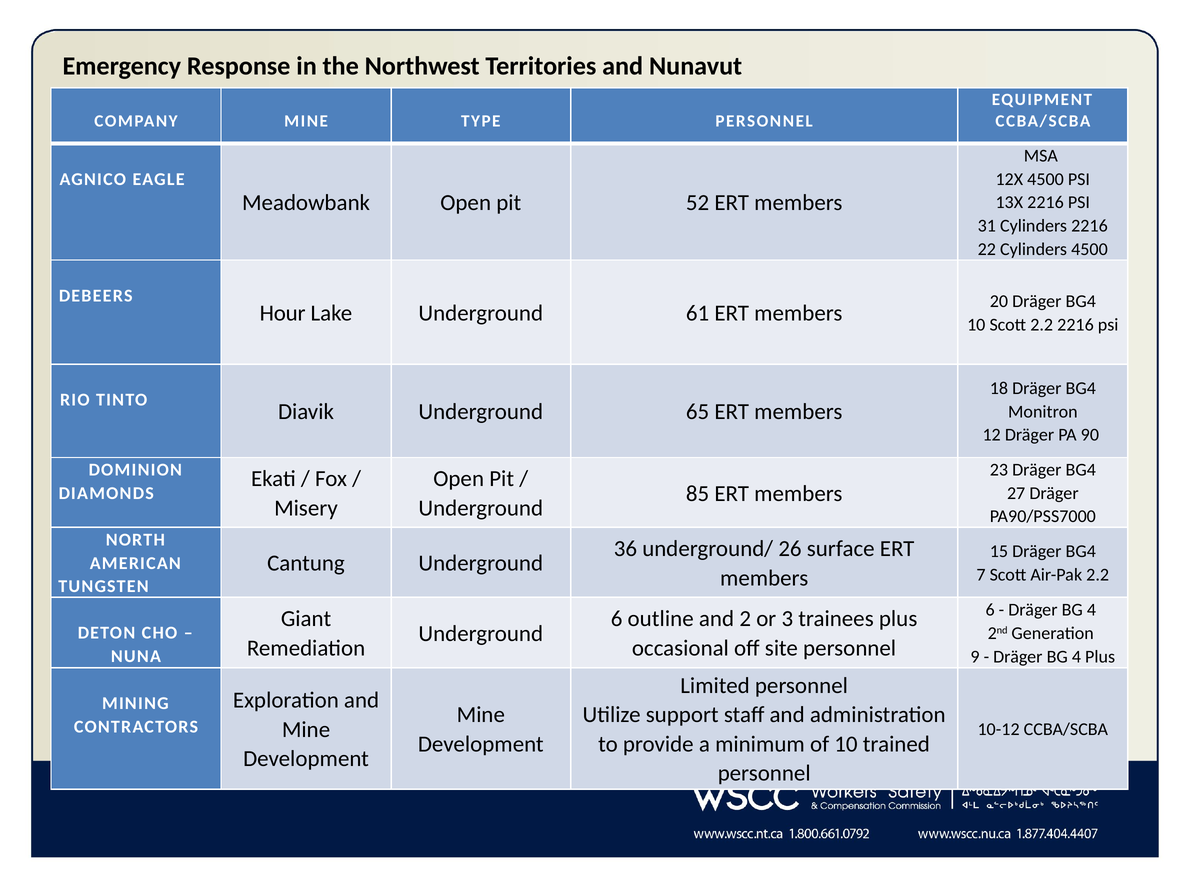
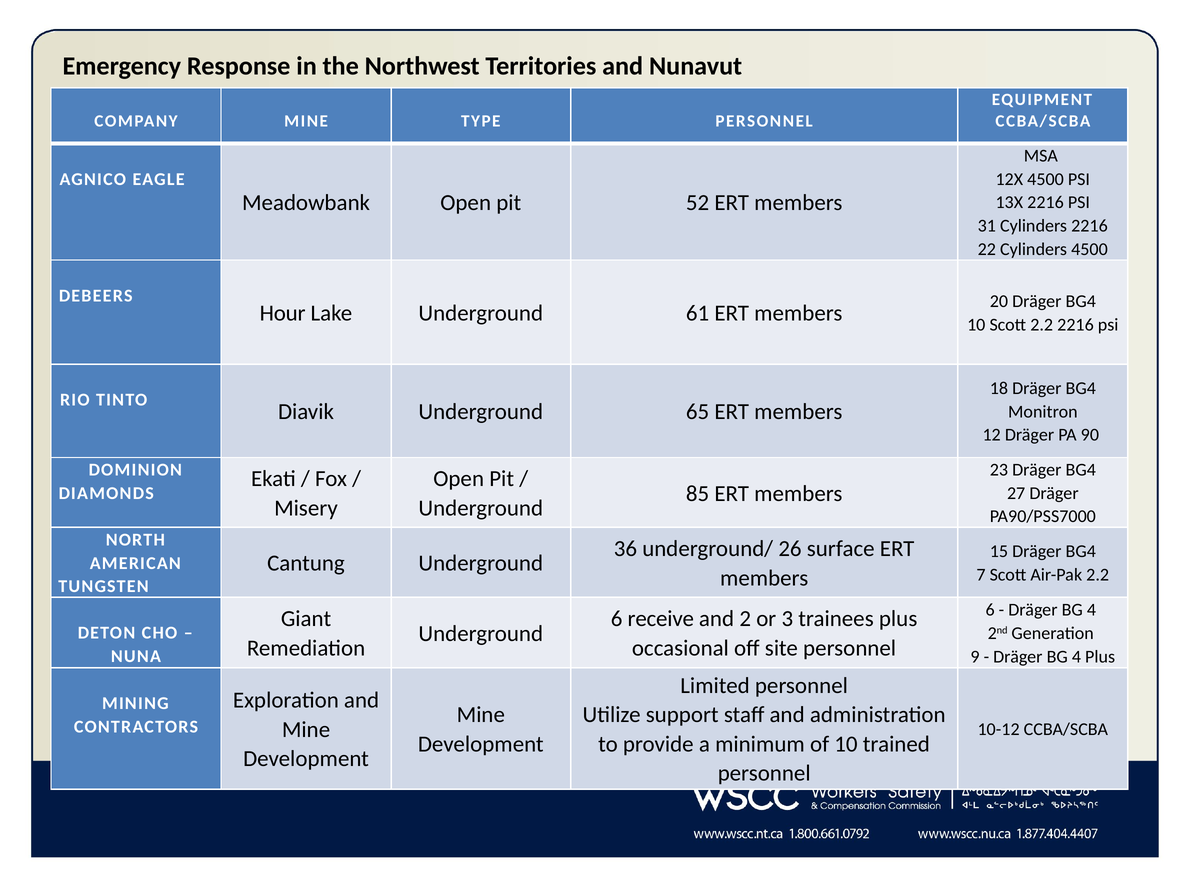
outline: outline -> receive (661, 619)
